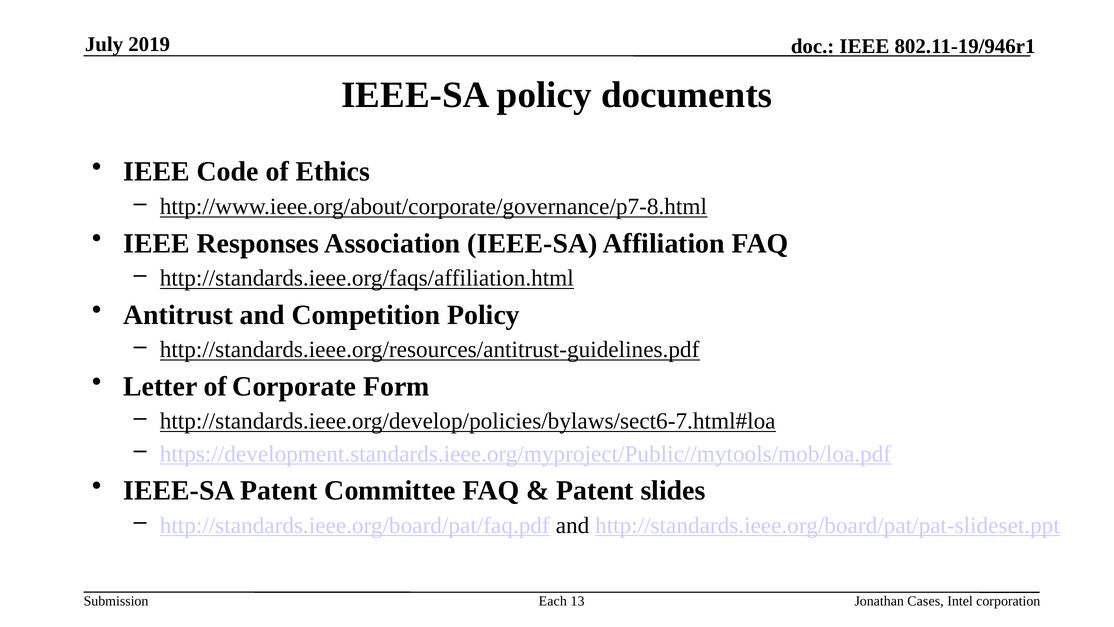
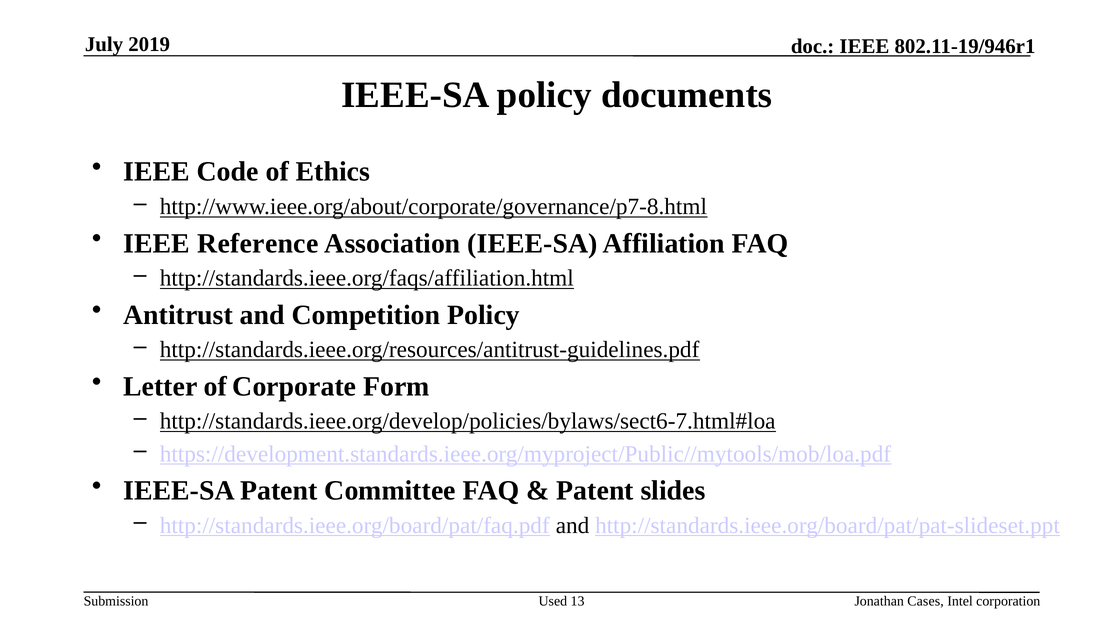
Responses: Responses -> Reference (258, 243)
Each: Each -> Used (553, 601)
